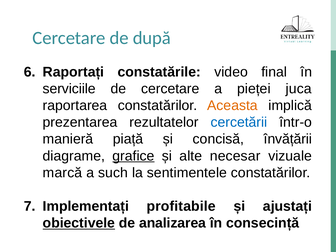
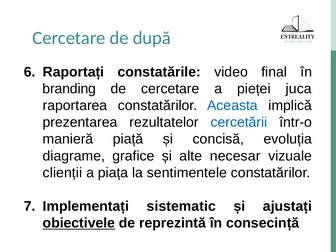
serviciile: serviciile -> branding (69, 89)
Aceasta colour: orange -> blue (232, 106)
învățării: învățării -> evoluția (288, 139)
grafice underline: present -> none (133, 156)
marcă: marcă -> clienții (62, 173)
such: such -> piața (113, 173)
profitabile: profitabile -> sistematic (181, 206)
analizarea: analizarea -> reprezintă (173, 223)
